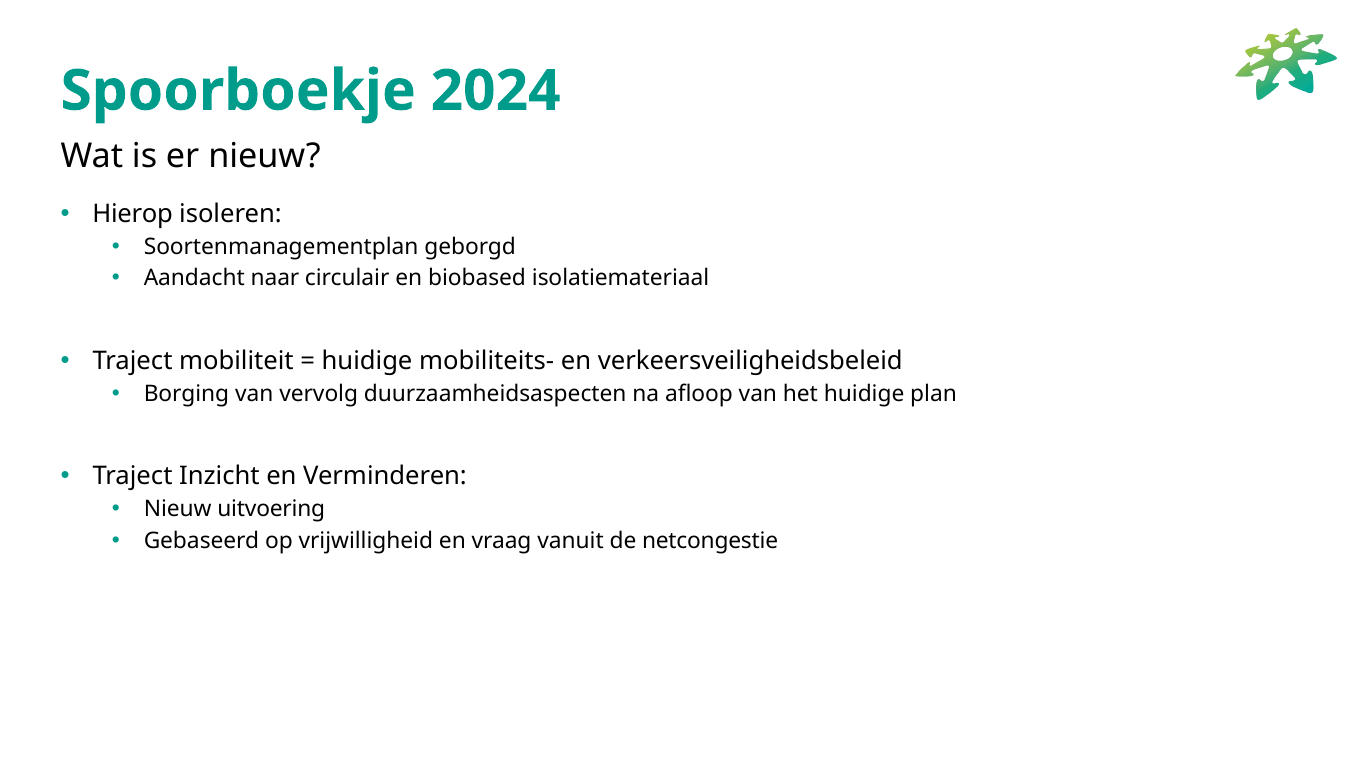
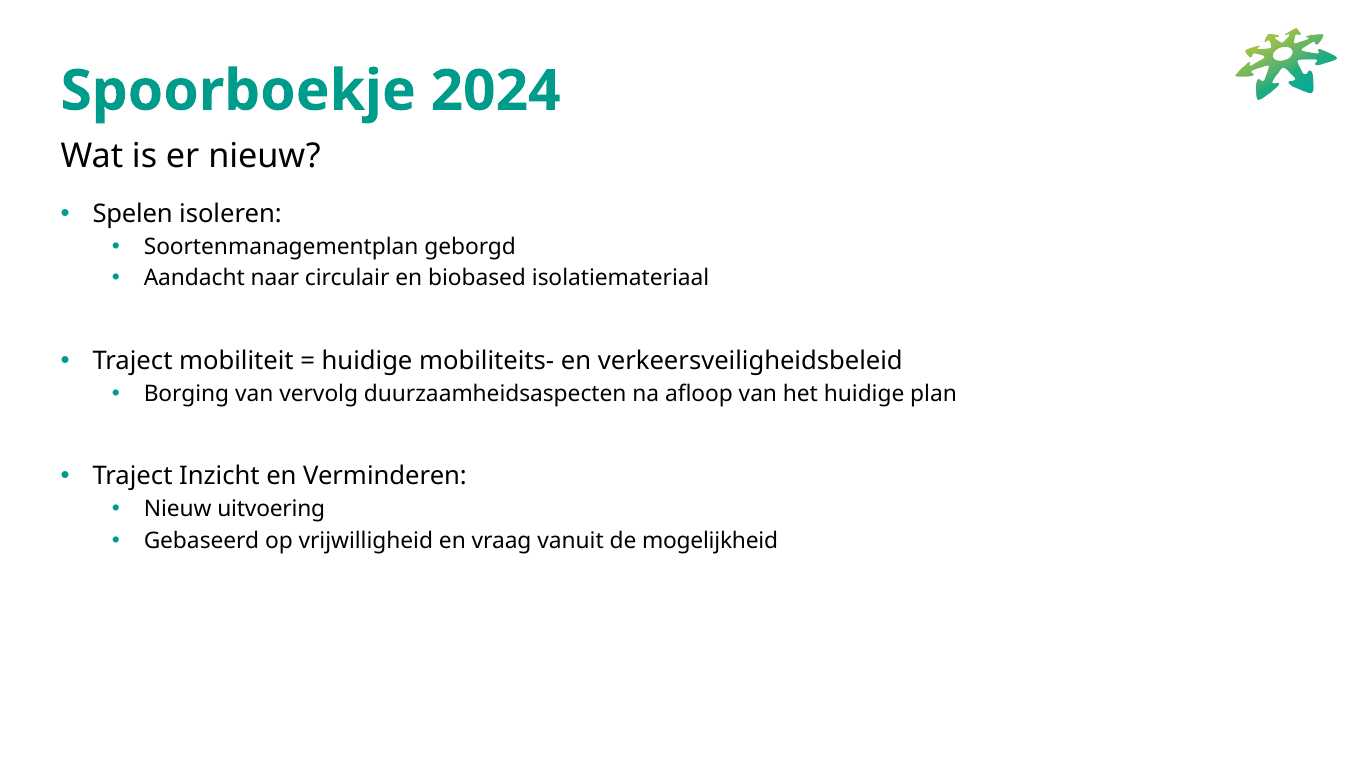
Hierop: Hierop -> Spelen (133, 214)
netcongestie: netcongestie -> mogelijkheid (710, 541)
